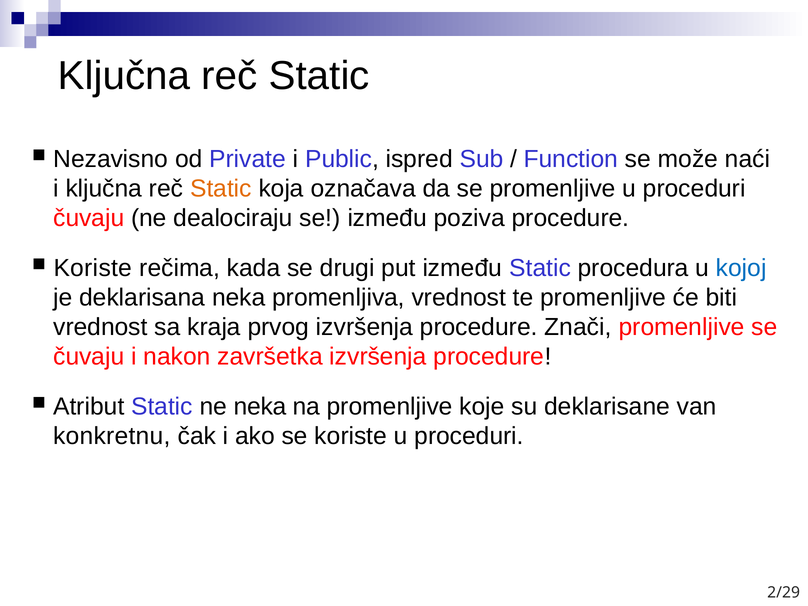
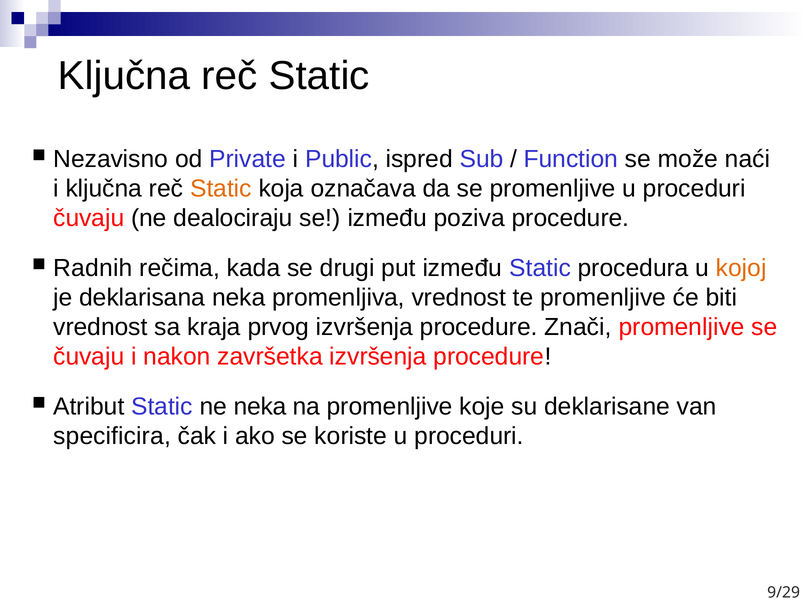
Koriste: Koriste -> Radnih (93, 268)
kojoj colour: blue -> orange (741, 268)
konkretnu: konkretnu -> specificira (112, 436)
2/29: 2/29 -> 9/29 (784, 592)
